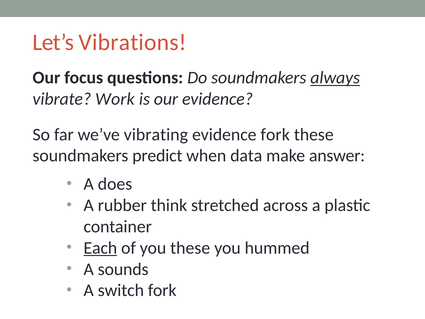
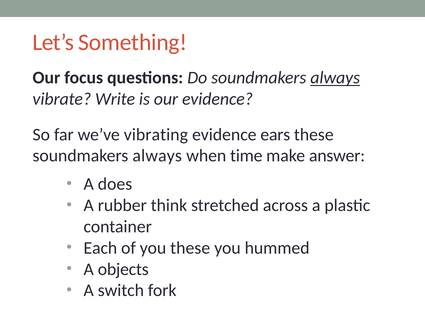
Vibrations: Vibrations -> Something (133, 42)
Work: Work -> Write (115, 99)
evidence fork: fork -> ears (275, 134)
predict: predict -> always (157, 156)
data: data -> time (246, 156)
Each underline: present -> none (100, 248)
sounds: sounds -> objects (123, 269)
